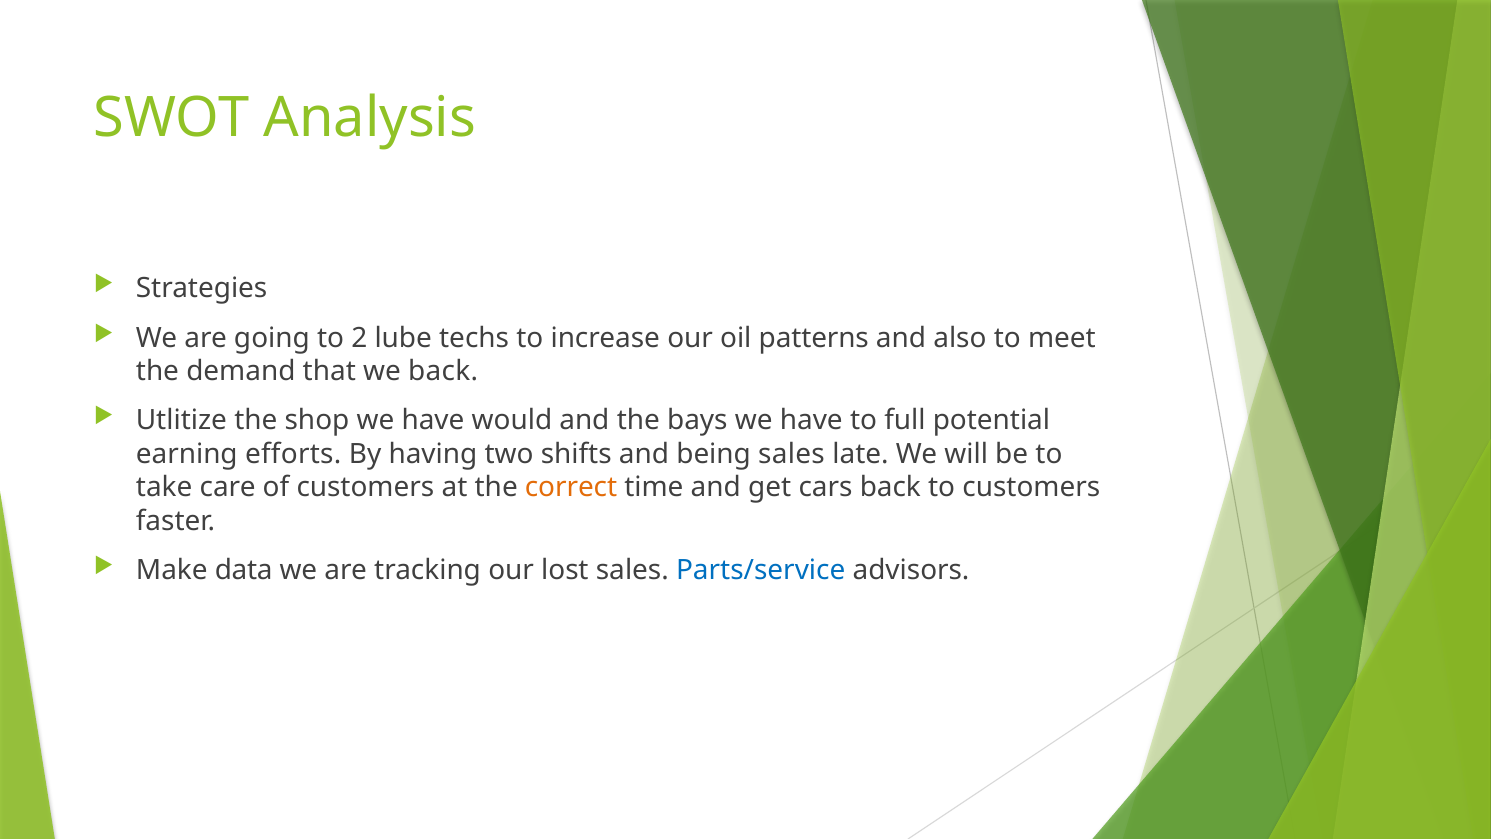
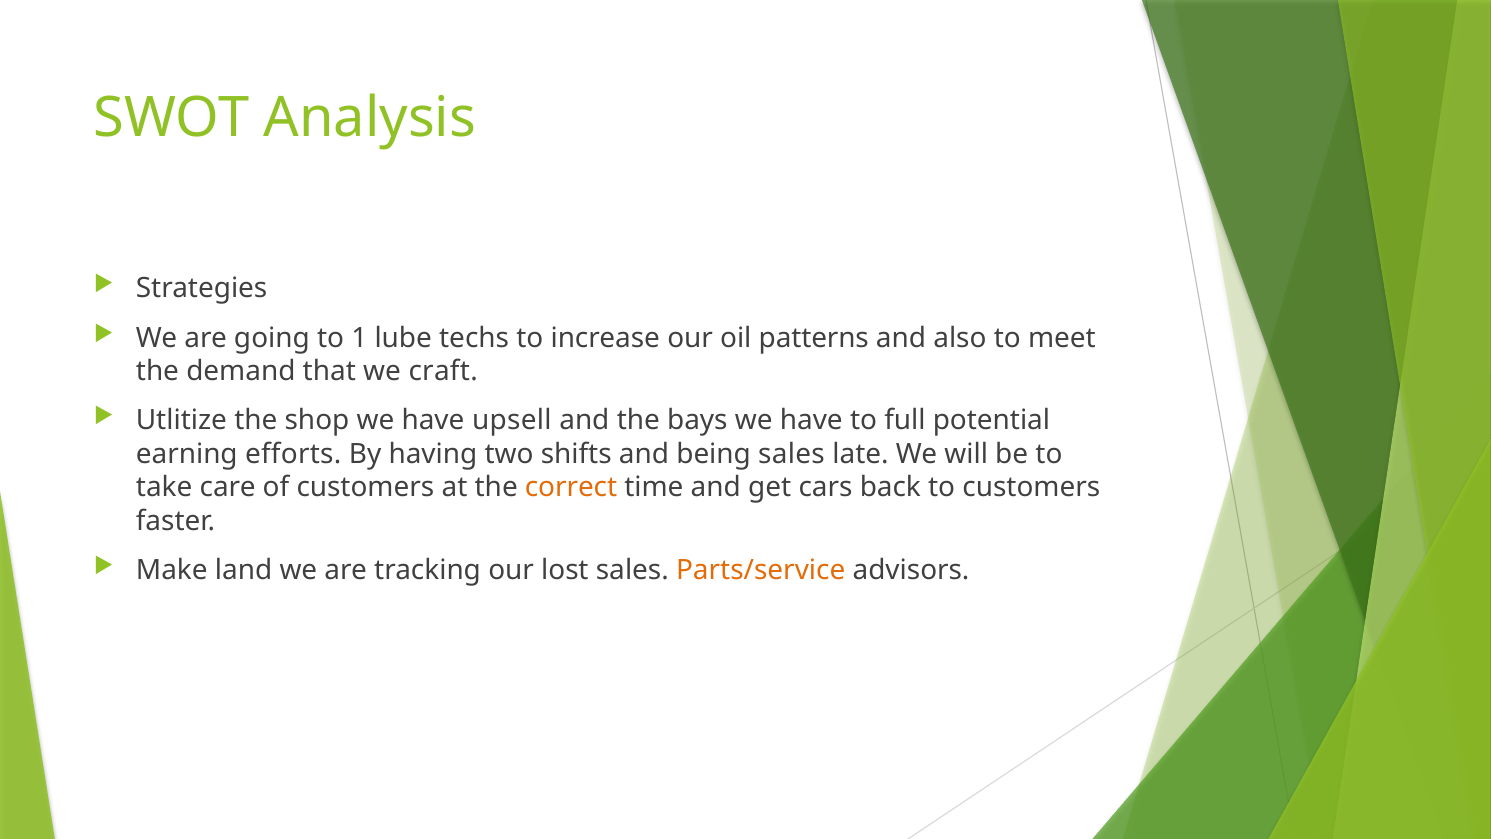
2: 2 -> 1 (359, 338)
we back: back -> craft (443, 371)
would: would -> upsell (512, 420)
data: data -> land (244, 570)
Parts/service colour: blue -> orange (761, 570)
